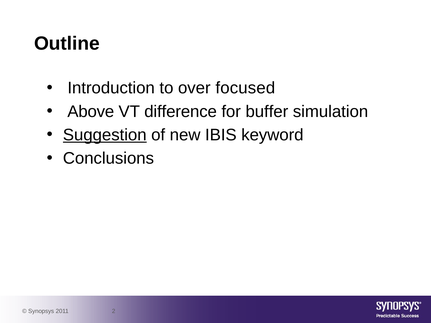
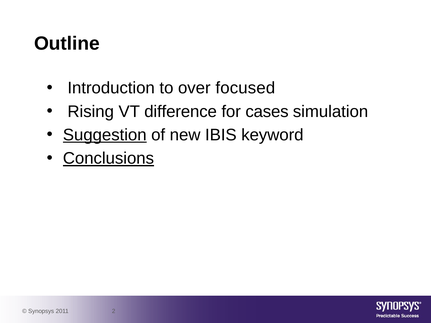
Above: Above -> Rising (91, 112)
buffer: buffer -> cases (267, 112)
Conclusions underline: none -> present (108, 159)
